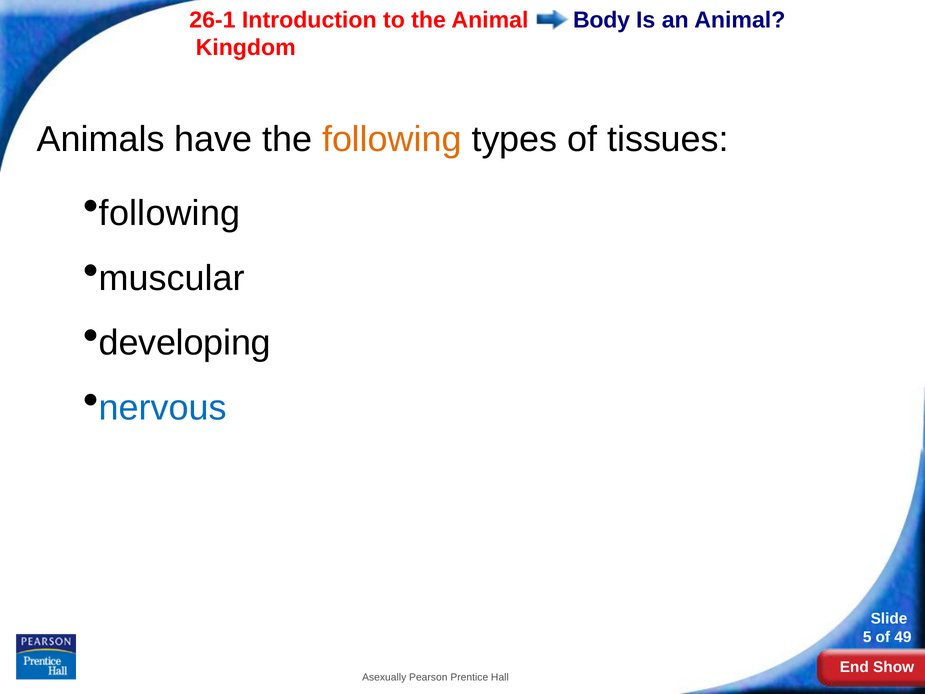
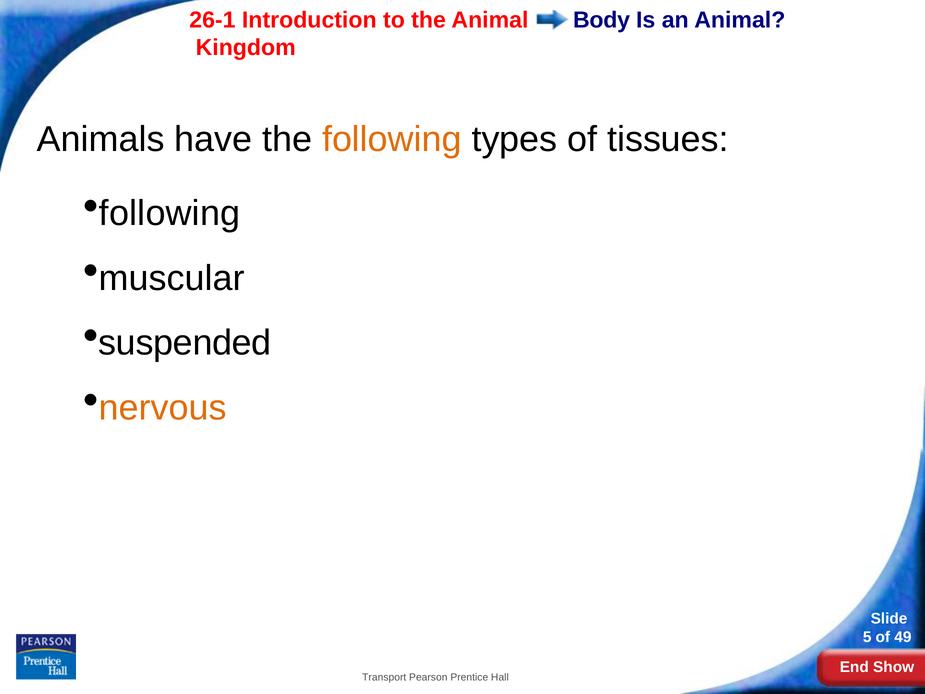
developing: developing -> suspended (185, 343)
nervous colour: blue -> orange (163, 408)
Asexually: Asexually -> Transport (384, 677)
